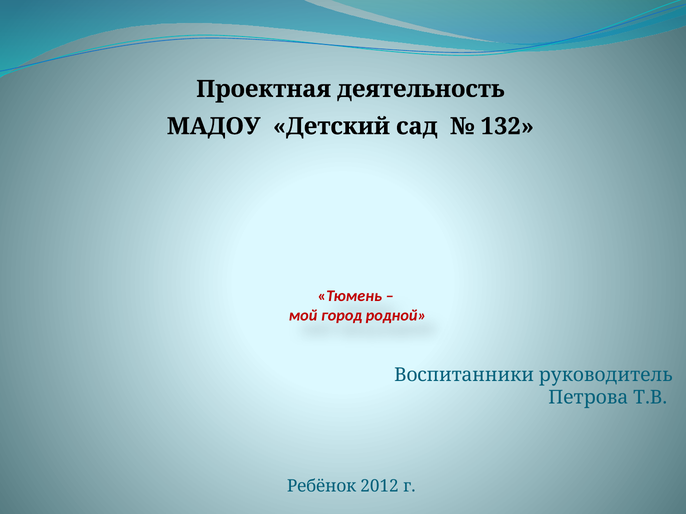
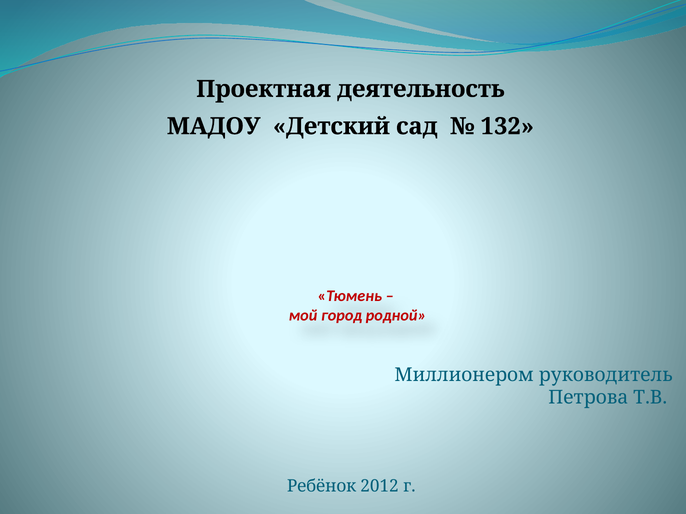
Воспитанники: Воспитанники -> Миллионером (464, 375)
